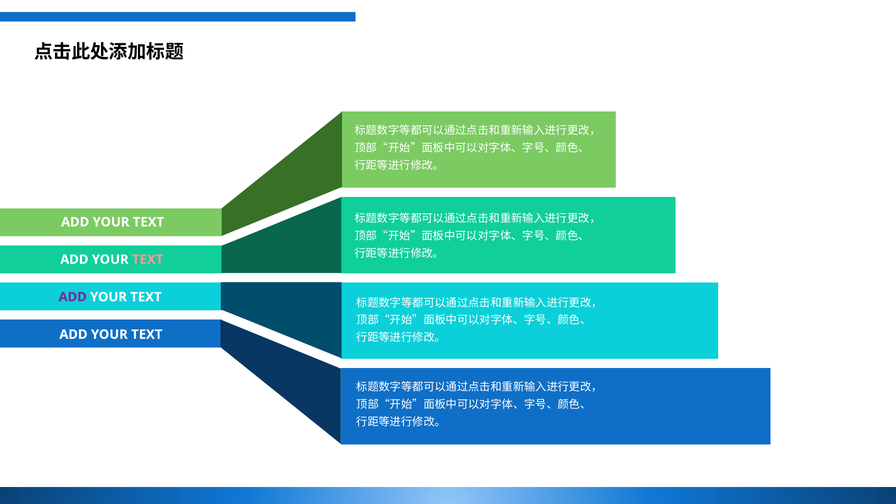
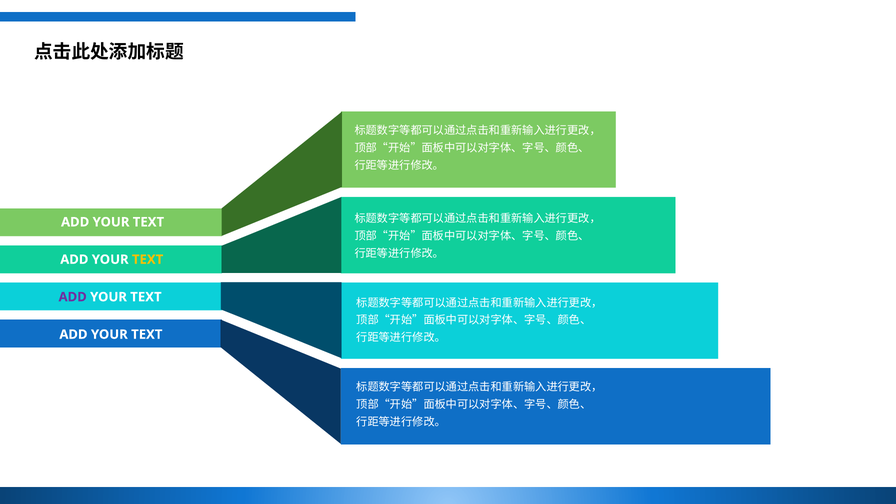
TEXT colour: pink -> yellow (148, 260)
